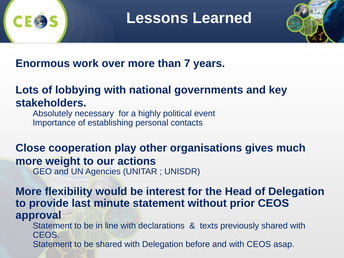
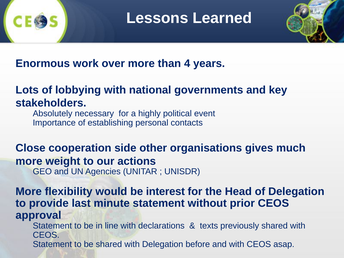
7: 7 -> 4 (187, 64)
play: play -> side (125, 148)
